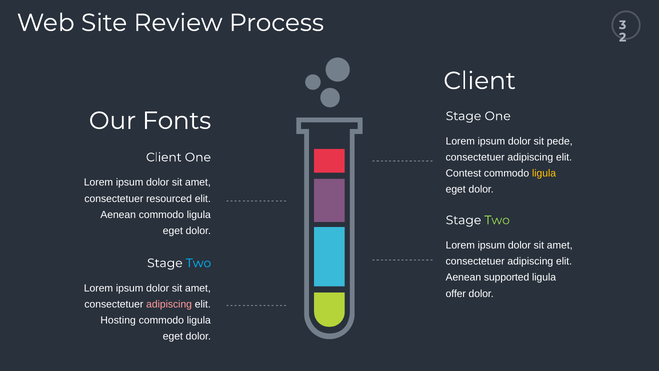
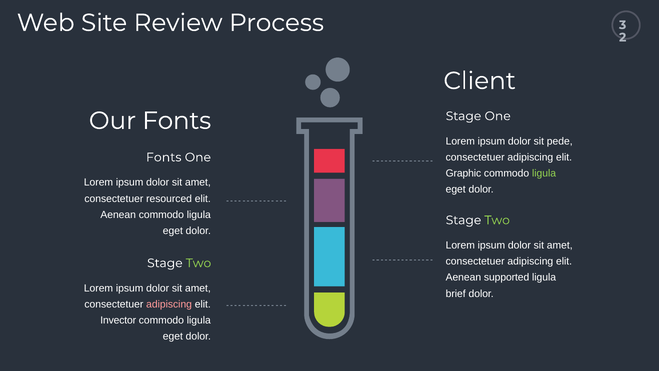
Client: Client -> Fonts (164, 157)
Contest: Contest -> Graphic (463, 173)
ligula colour: yellow -> light green (544, 173)
Two colour: light blue -> light green (198, 263)
offer: offer -> brief (456, 293)
Hosting: Hosting -> Invector (118, 320)
